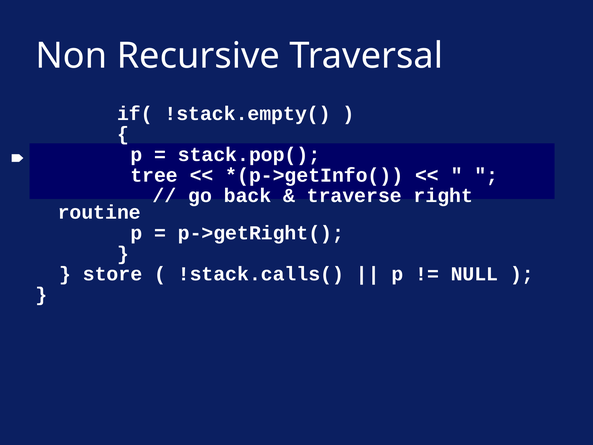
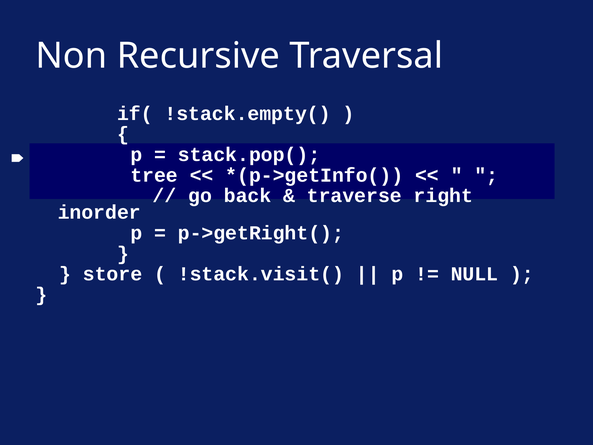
routine: routine -> inorder (99, 212)
!stack.calls(: !stack.calls( -> !stack.visit( (261, 274)
